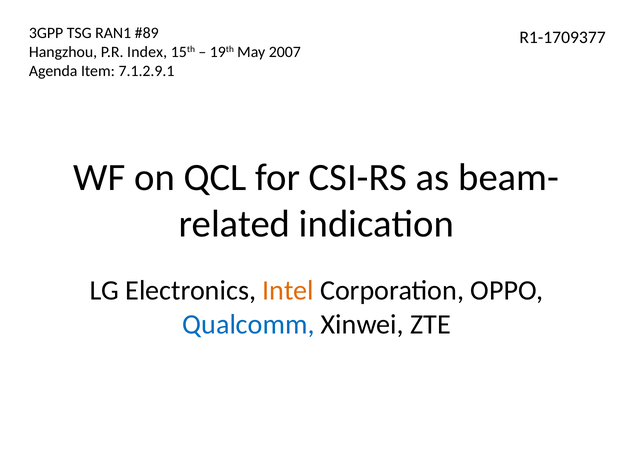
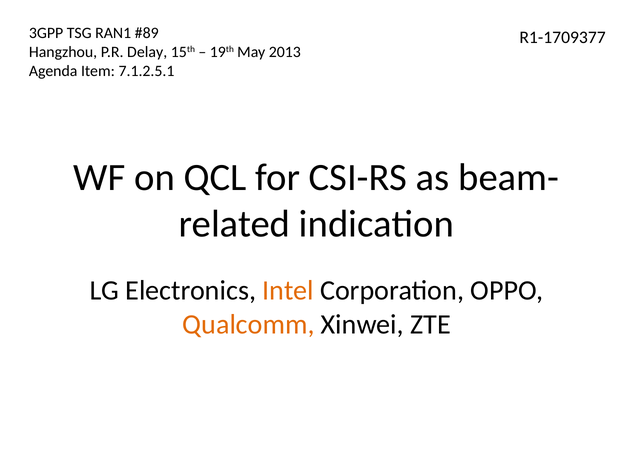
Index: Index -> Delay (147, 52)
2007: 2007 -> 2013 (285, 52)
7.1.2.9.1: 7.1.2.9.1 -> 7.1.2.5.1 (146, 71)
Qualcomm colour: blue -> orange (248, 325)
